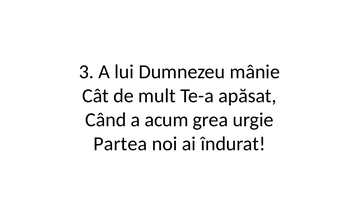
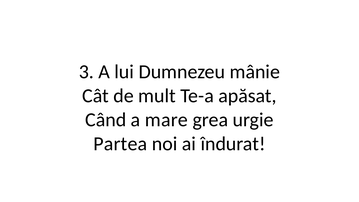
acum: acum -> mare (166, 120)
